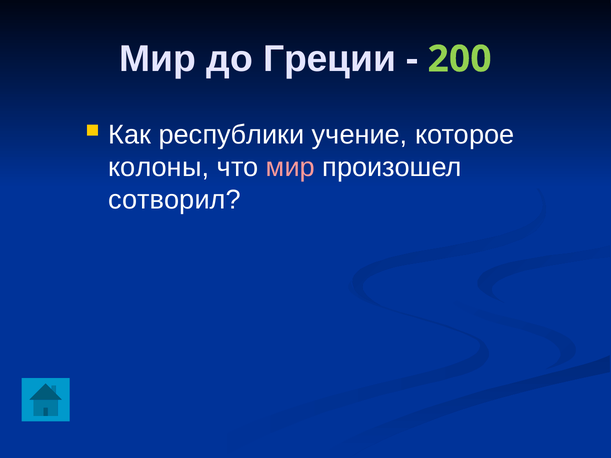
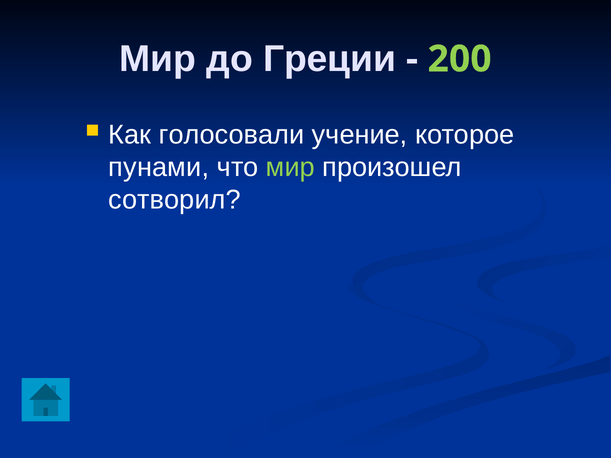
республики: республики -> голосовали (232, 135)
колоны: колоны -> пунами (159, 167)
мир colour: pink -> light green (290, 167)
